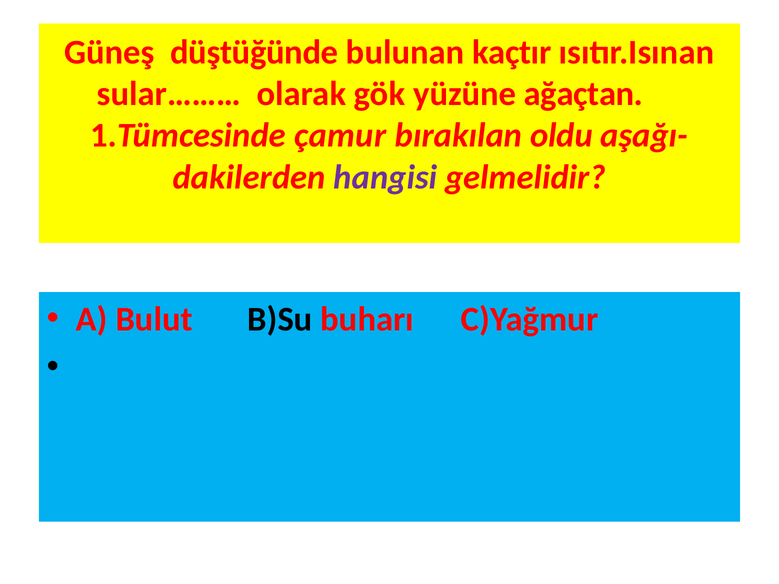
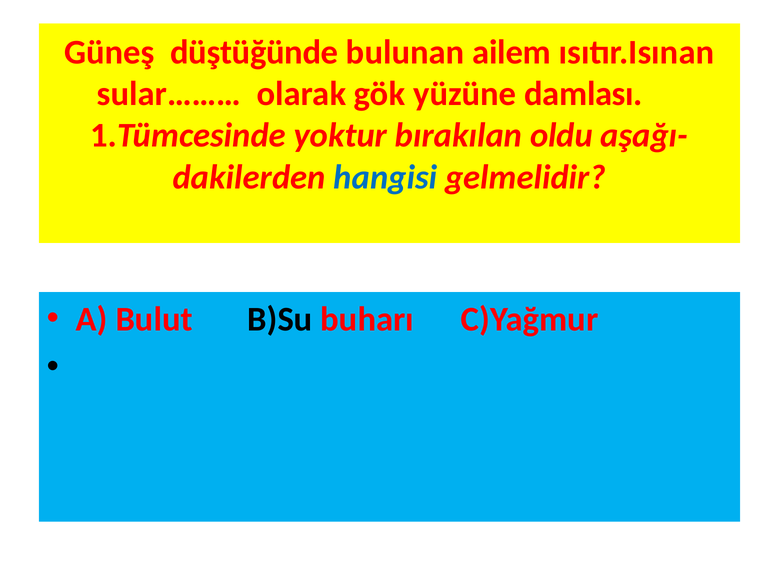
kaçtır: kaçtır -> ailem (512, 52)
ağaçtan: ağaçtan -> damlası (583, 94)
çamur: çamur -> yoktur (340, 136)
hangisi colour: purple -> blue (385, 177)
